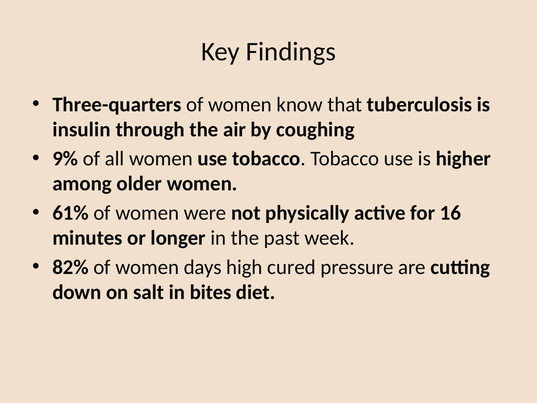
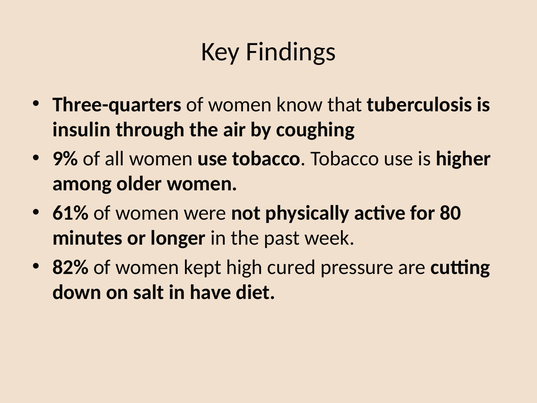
16: 16 -> 80 (450, 213)
days: days -> kept (203, 267)
bites: bites -> have (211, 292)
